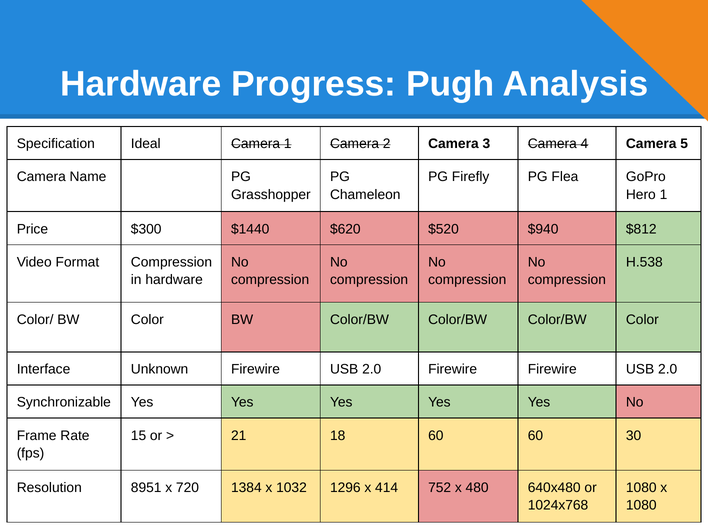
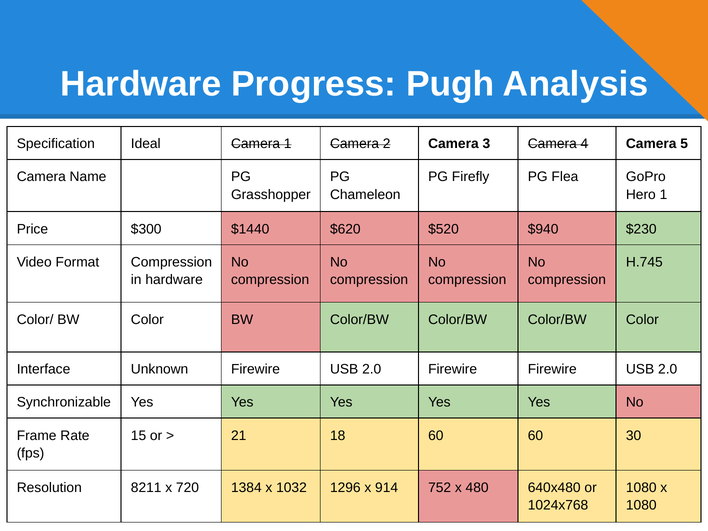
$812: $812 -> $230 (641, 229)
H.538: H.538 -> H.745 (644, 262)
8951: 8951 -> 8211 (146, 488)
414: 414 -> 914 (387, 488)
